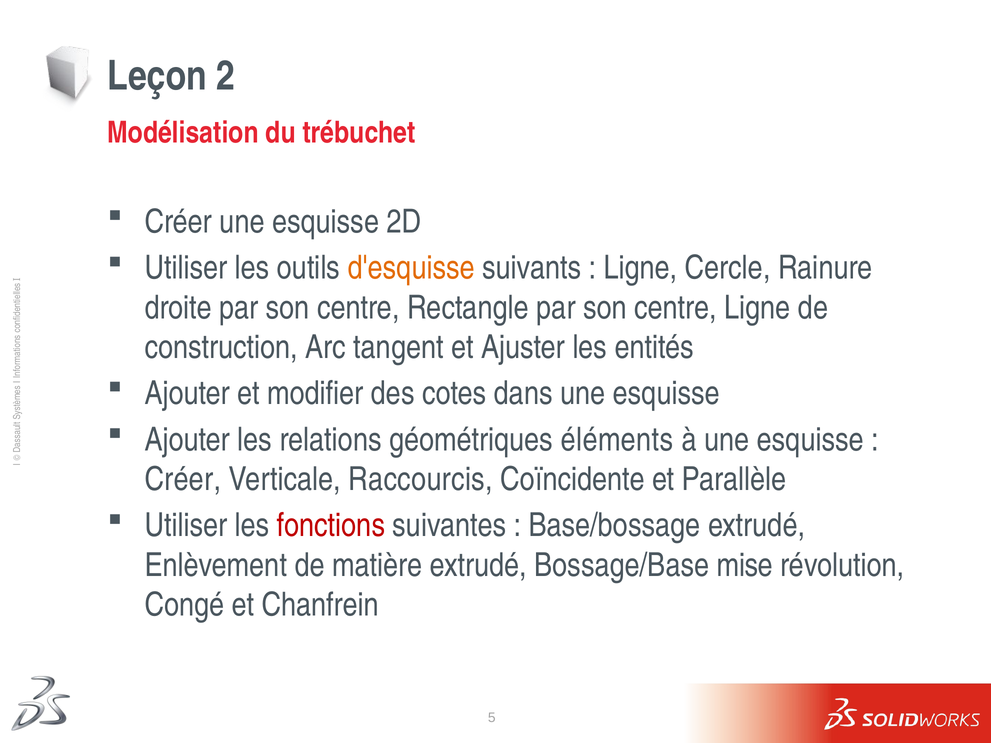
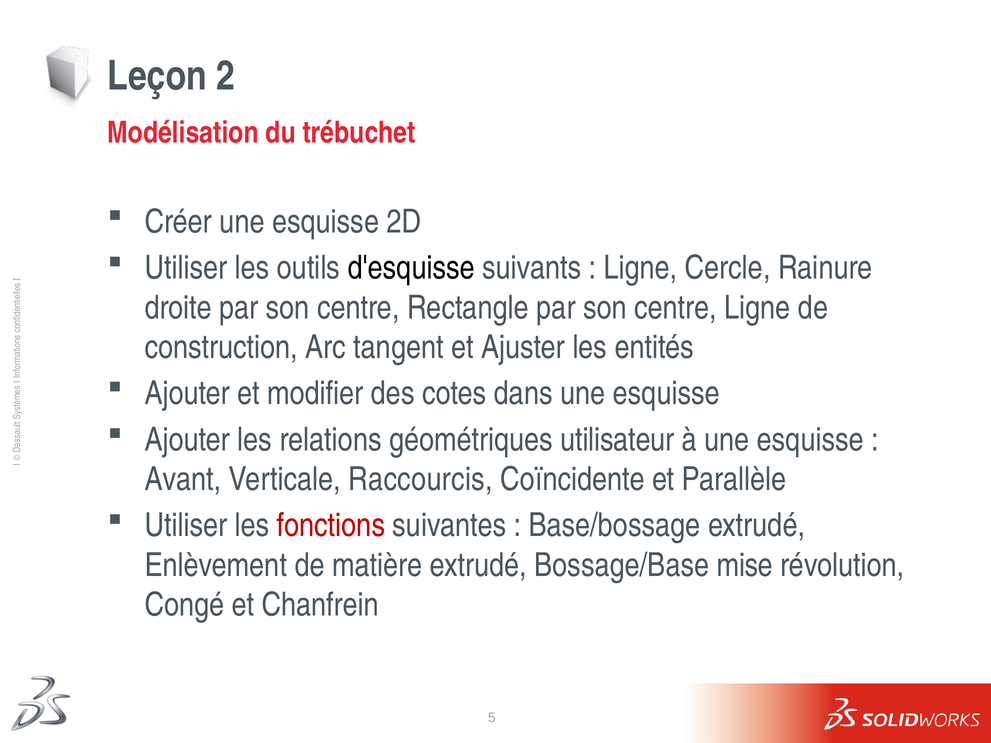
d'esquisse colour: orange -> black (411, 268)
éléments: éléments -> utilisateur (617, 440)
Créer: Créer -> Avant (183, 479)
